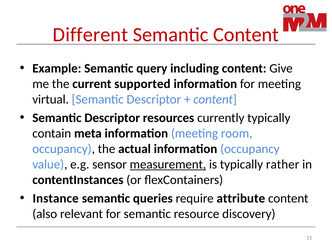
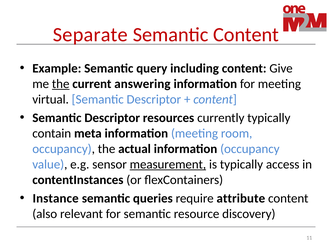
Different: Different -> Separate (90, 35)
the underline: none -> present (61, 84)
supported: supported -> answering (142, 84)
rather: rather -> access (283, 164)
